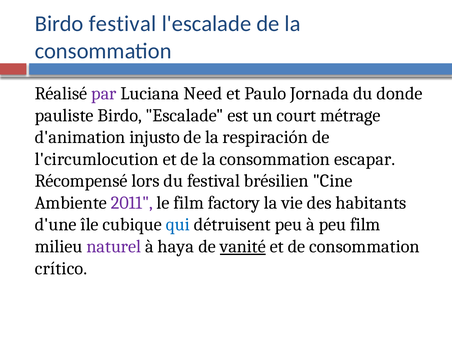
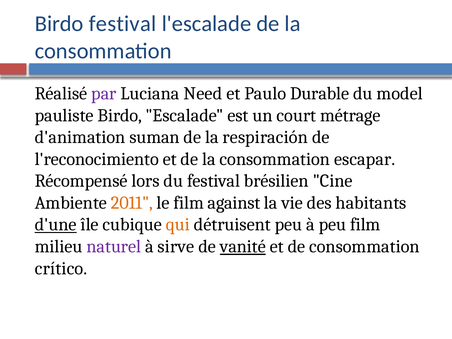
Jornada: Jornada -> Durable (320, 94)
donde: donde -> model (400, 94)
injusto: injusto -> suman (155, 137)
l'circumlocution: l'circumlocution -> l'reconocimiento (97, 159)
2011 colour: purple -> orange (132, 203)
factory: factory -> against (234, 203)
d'une underline: none -> present (56, 225)
qui colour: blue -> orange (178, 225)
haya: haya -> sirve (176, 246)
